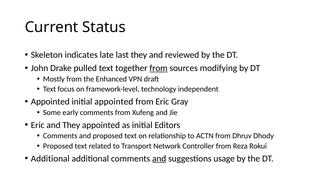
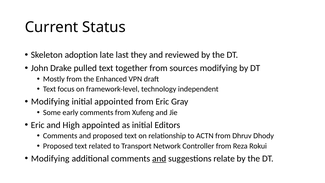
indicates: indicates -> adoption (81, 55)
from underline: present -> none (159, 68)
Appointed: Appointed -> Modifying (50, 102)
and They: They -> High (71, 125)
Additional: Additional -> Modifying (50, 158)
usage: usage -> relate (224, 158)
